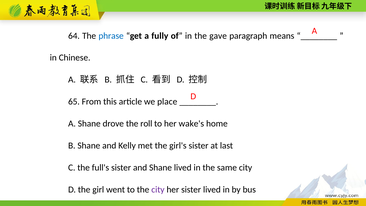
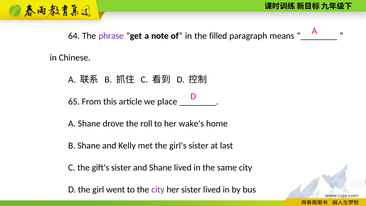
phrase colour: blue -> purple (111, 36)
fully: fully -> note (160, 36)
gave: gave -> filled (218, 36)
full's: full's -> gift's (101, 167)
